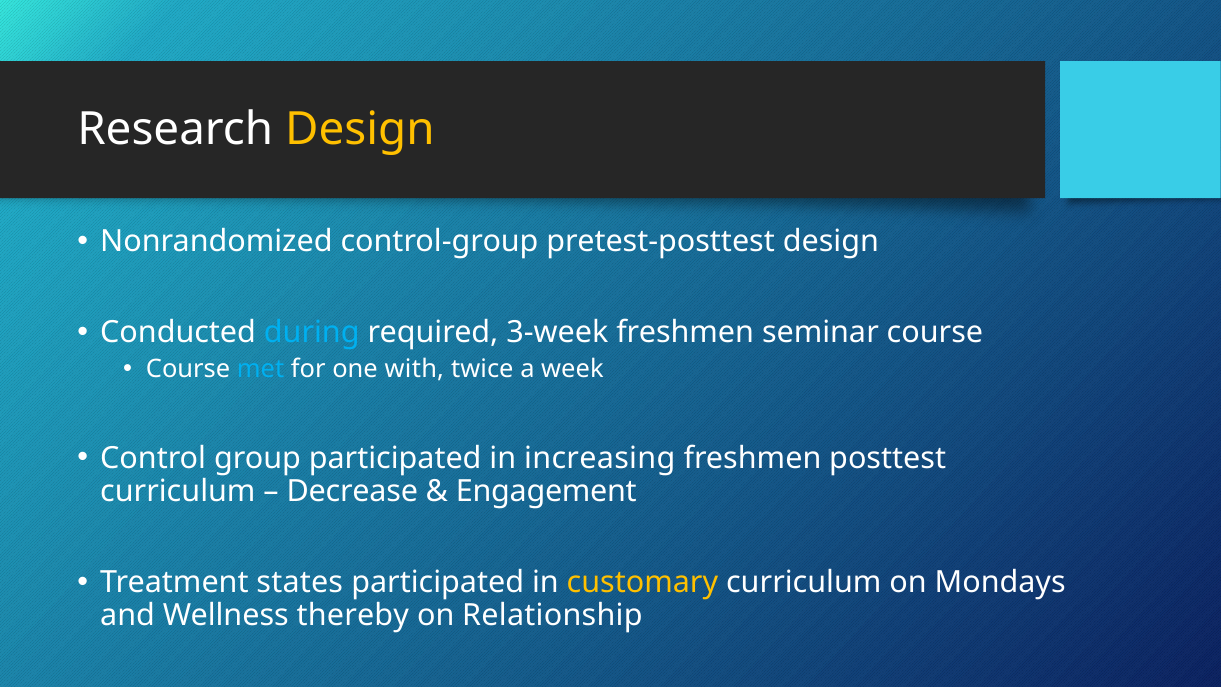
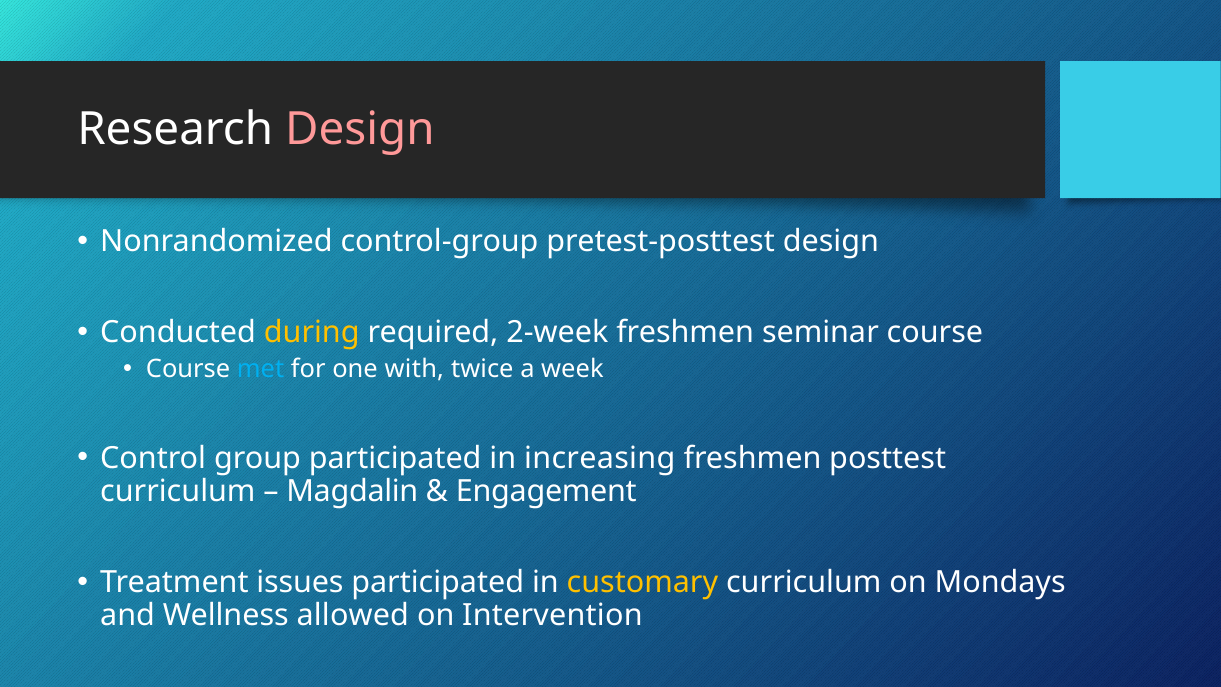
Design colour: yellow -> pink (360, 129)
during colour: light blue -> yellow (312, 333)
3-week: 3-week -> 2-week (557, 333)
Decrease: Decrease -> Magdalin (352, 491)
states: states -> issues (300, 582)
thereby: thereby -> allowed (353, 615)
Relationship: Relationship -> Intervention (552, 615)
